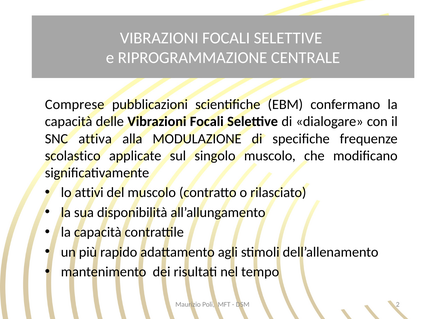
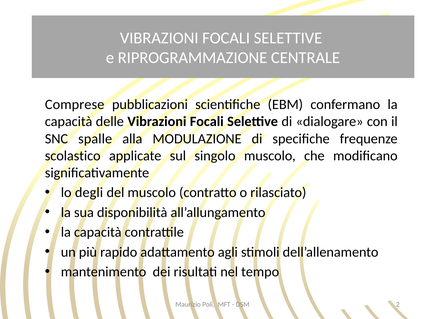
attiva: attiva -> spalle (95, 139)
attivi: attivi -> degli (89, 192)
